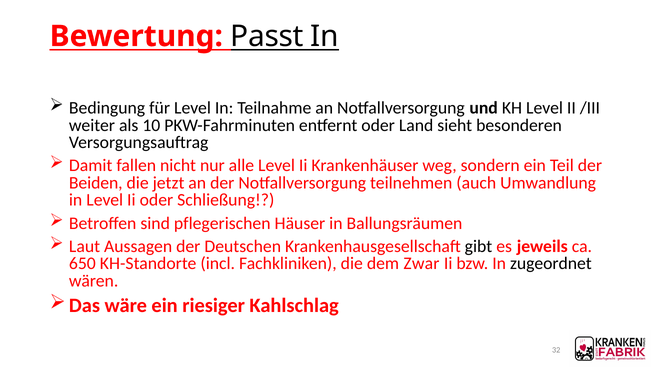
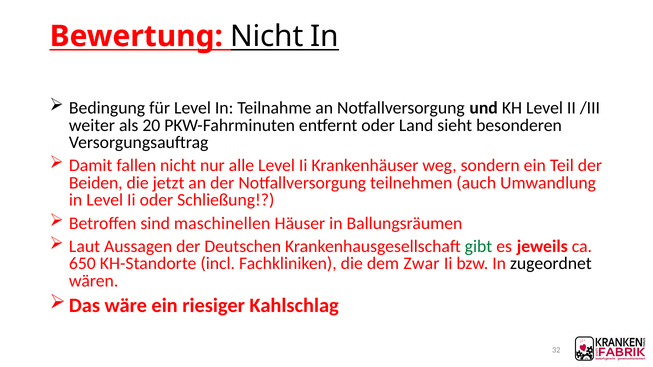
Bewertung Passt: Passt -> Nicht (267, 36)
10: 10 -> 20 (151, 125)
pflegerischen: pflegerischen -> maschinellen (222, 223)
gibt colour: black -> green (478, 247)
